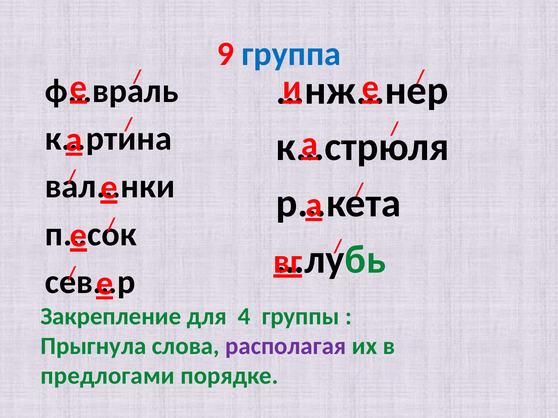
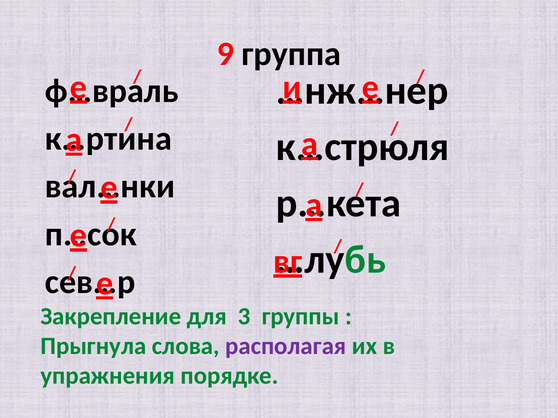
группа colour: blue -> black (291, 54)
4: 4 -> 3 (244, 317)
предлогами: предлогами -> упражнения (108, 376)
